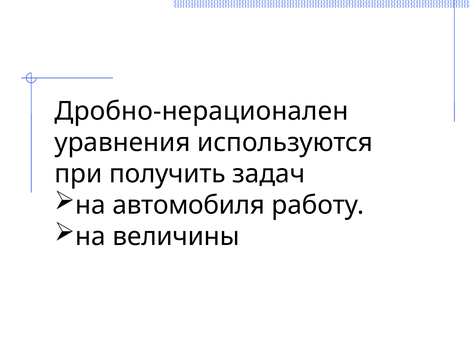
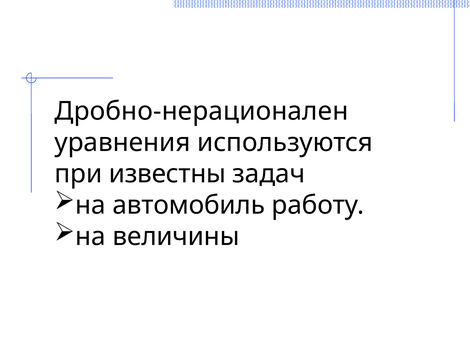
получить: получить -> известны (167, 174)
автомобиля: автомобиля -> автомобиль (189, 205)
